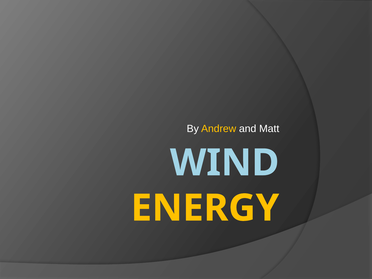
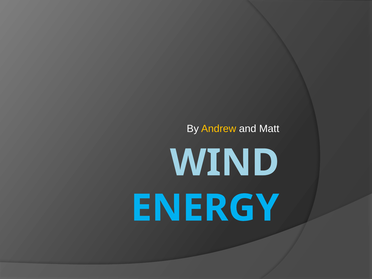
ENERGY colour: yellow -> light blue (205, 208)
